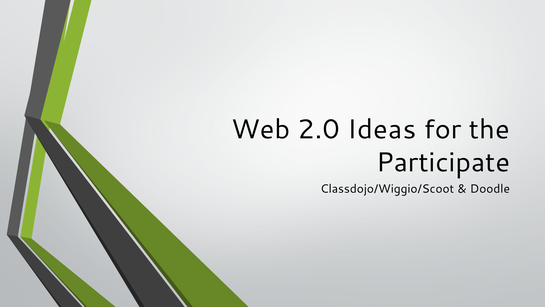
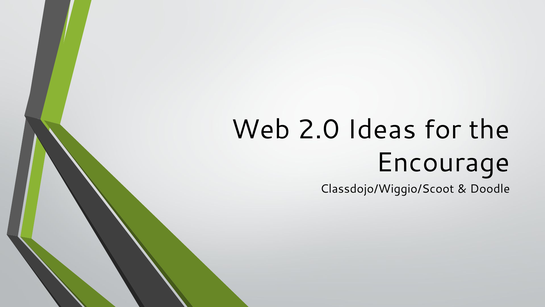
Participate: Participate -> Encourage (443, 162)
